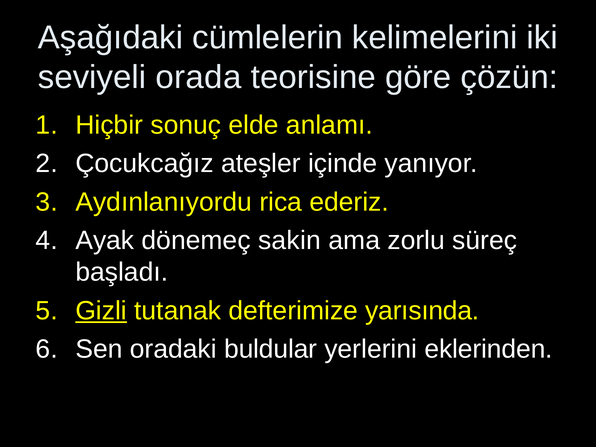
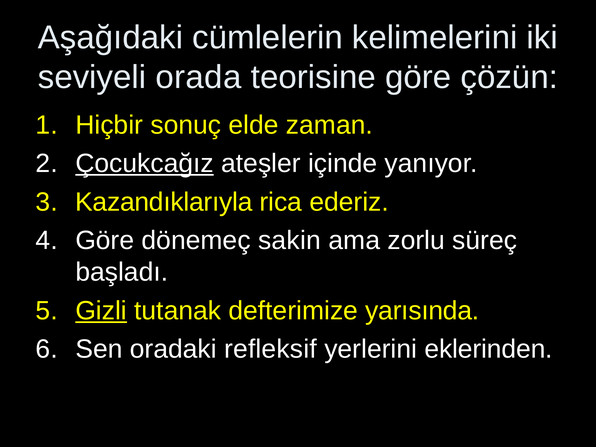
anlamı: anlamı -> zaman (329, 125)
Çocukcağız underline: none -> present (145, 164)
Aydınlanıyordu: Aydınlanıyordu -> Kazandıklarıyla (164, 202)
Ayak: Ayak -> Göre (105, 240)
buldular: buldular -> refleksif (270, 349)
